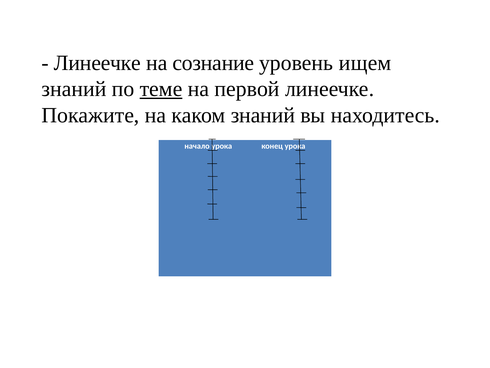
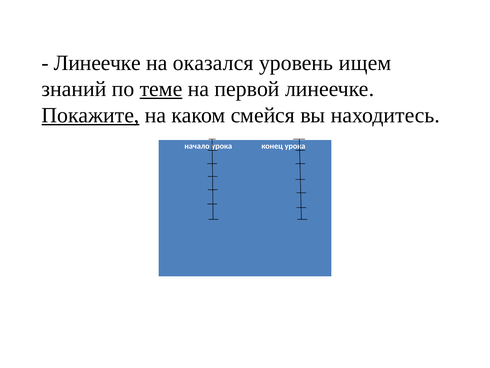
сознание: сознание -> оказался (213, 63)
Покажите underline: none -> present (90, 115)
каком знаний: знаний -> смейся (263, 115)
